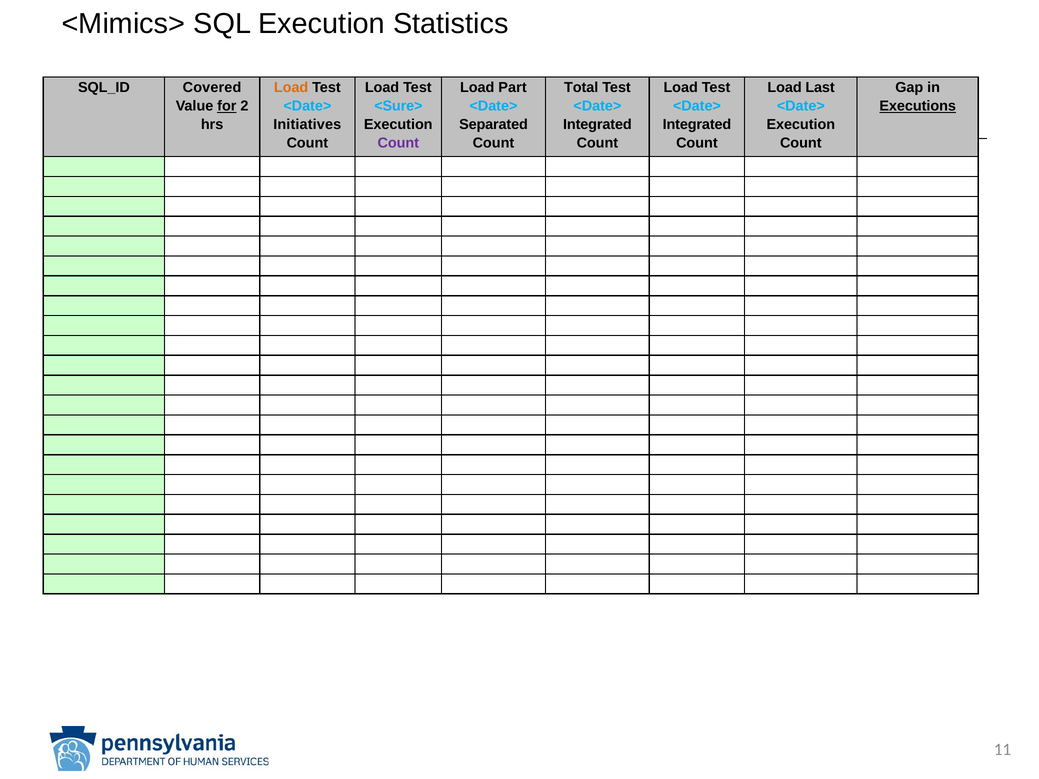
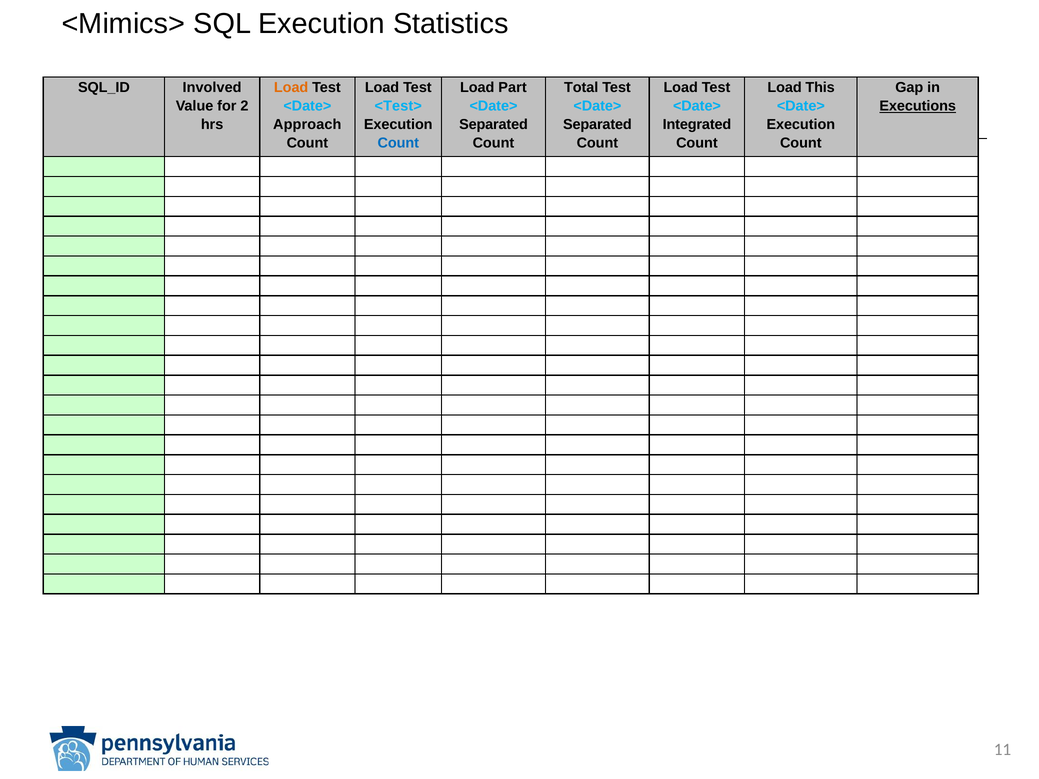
Covered: Covered -> Involved (212, 88)
Last: Last -> This (820, 88)
for underline: present -> none (227, 106)
<Sure>: <Sure> -> <Test> (398, 106)
Initiatives: Initiatives -> Approach (307, 125)
Integrated: Integrated -> Separated (597, 125)
Count colour: purple -> blue (398, 143)
